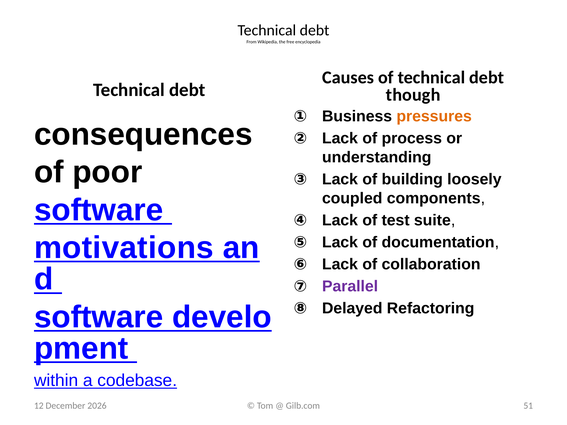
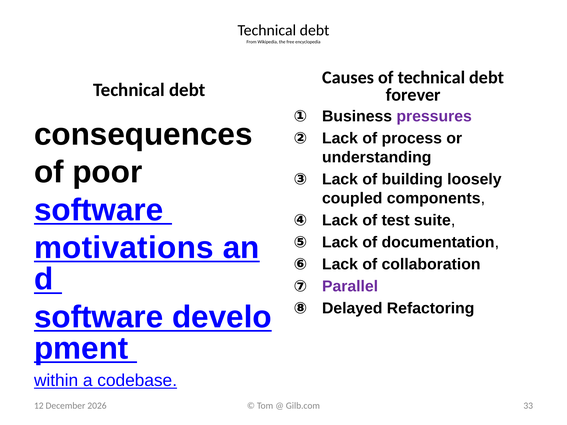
though: though -> forever (413, 95)
pressures colour: orange -> purple (434, 116)
51: 51 -> 33 (528, 406)
